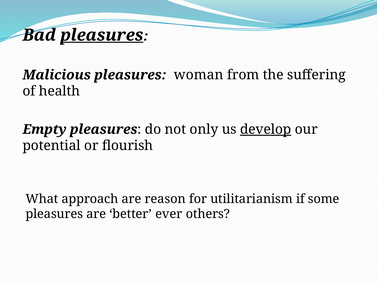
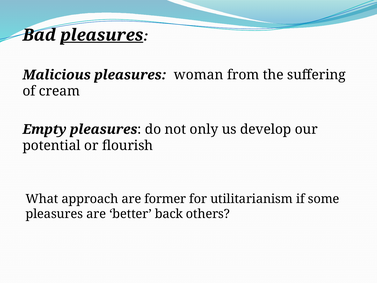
health: health -> cream (60, 91)
develop underline: present -> none (266, 129)
reason: reason -> former (165, 199)
ever: ever -> back (169, 214)
